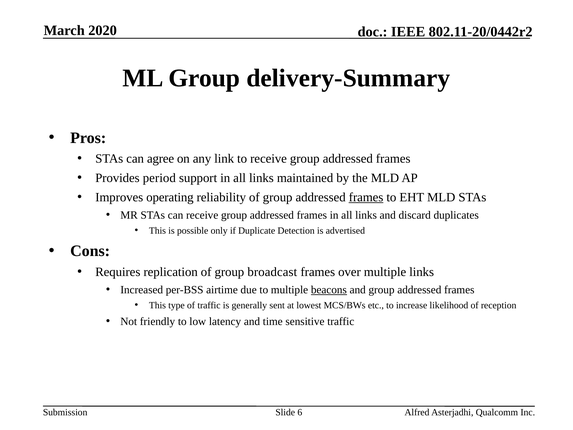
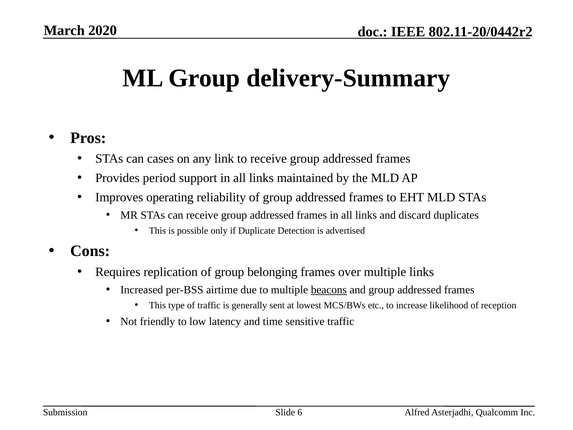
agree: agree -> cases (160, 159)
frames underline: present -> none (366, 197)
broadcast: broadcast -> belonging (272, 272)
